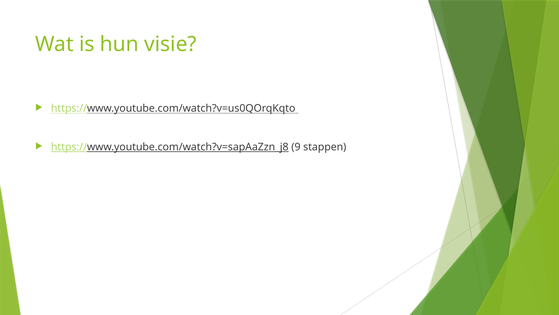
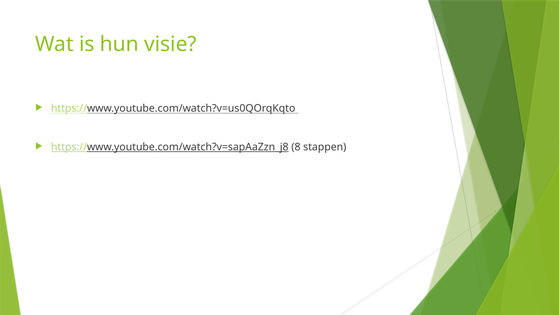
9: 9 -> 8 (296, 147)
